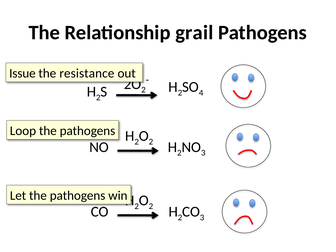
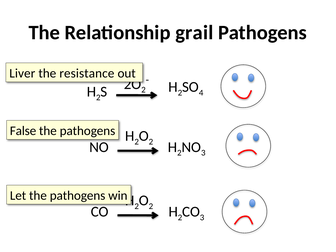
Issue: Issue -> Liver (22, 73)
Loop: Loop -> False (23, 131)
